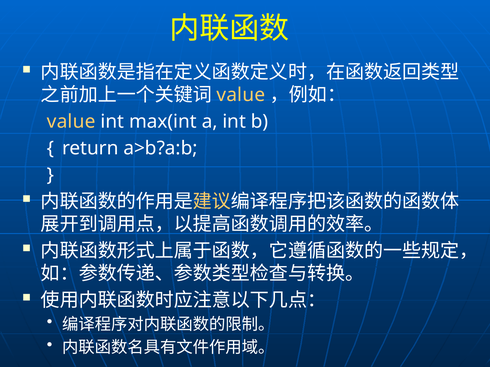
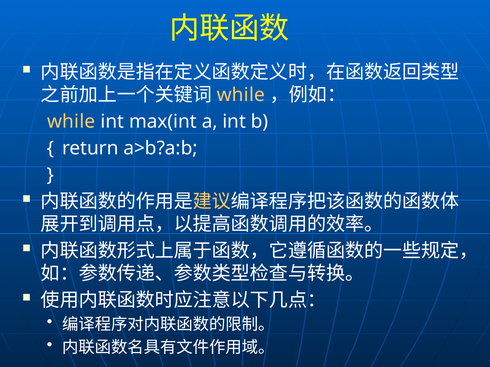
value: value -> while (241, 95)
value: value -> while (71, 122)
